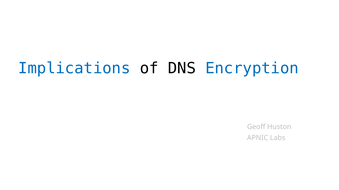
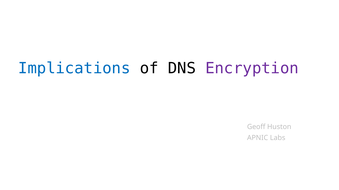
Encryption colour: blue -> purple (252, 68)
